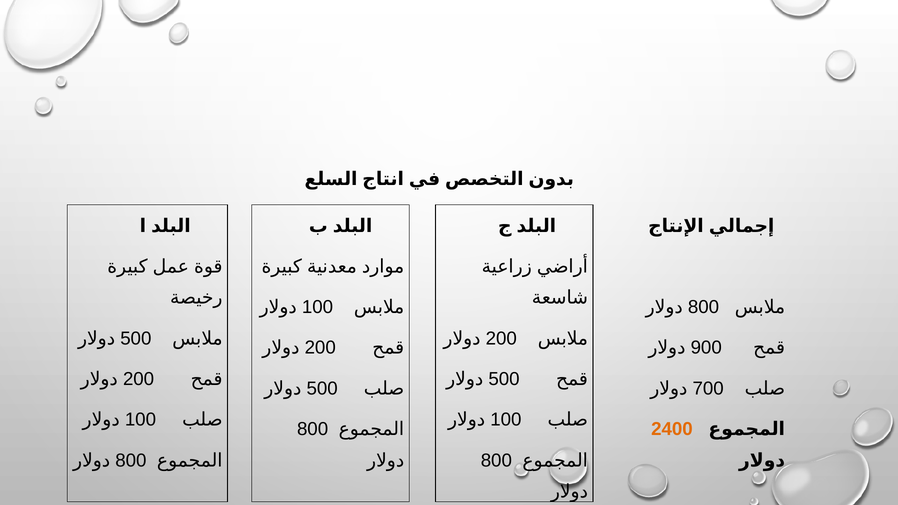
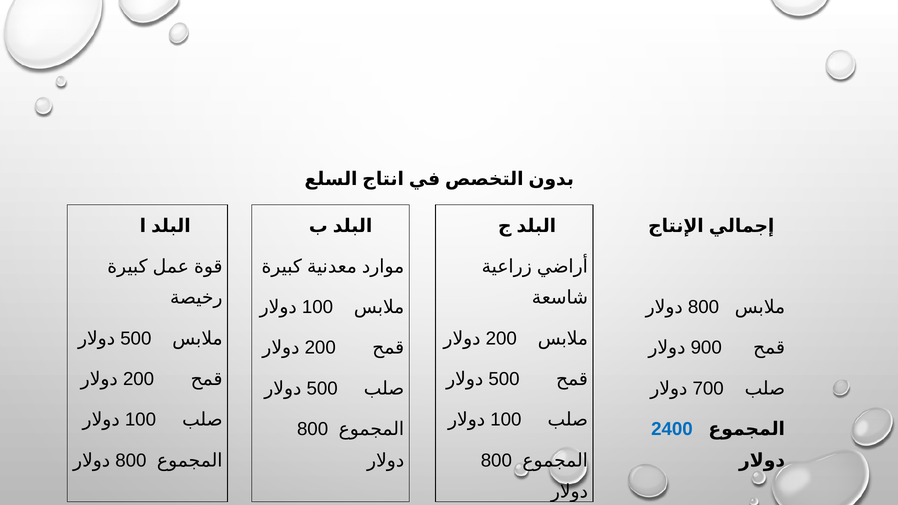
2400 colour: orange -> blue (672, 429)
